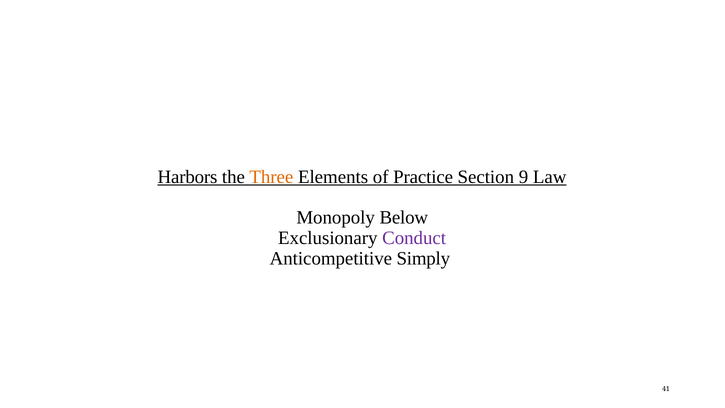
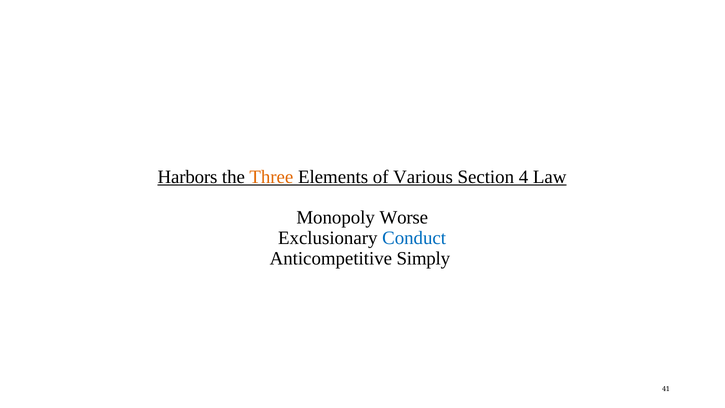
Practice: Practice -> Various (423, 177)
9: 9 -> 4 (523, 177)
Below: Below -> Worse (404, 217)
Conduct colour: purple -> blue (414, 238)
